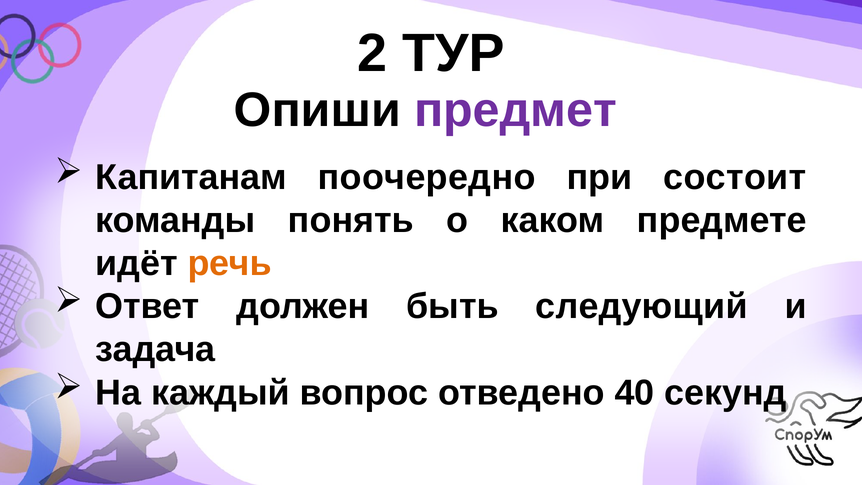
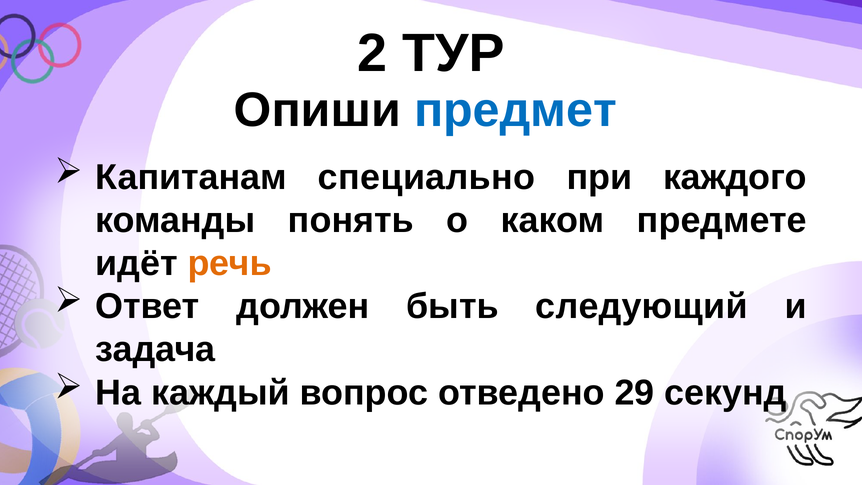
предмет colour: purple -> blue (515, 110)
поочередно: поочередно -> специально (427, 177)
состоит: состоит -> каждого (735, 177)
40: 40 -> 29 (634, 393)
